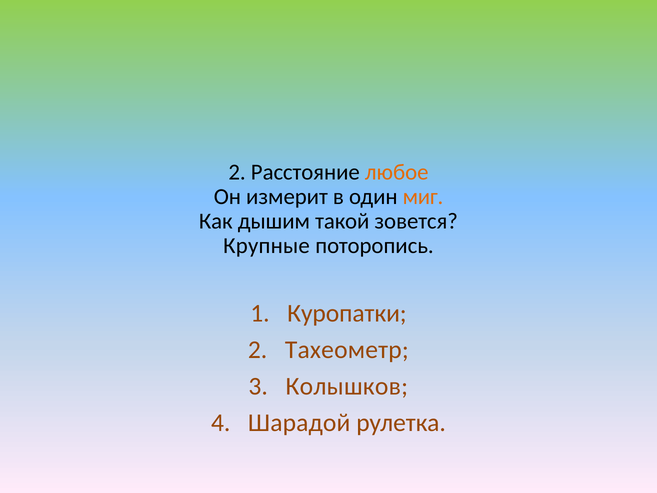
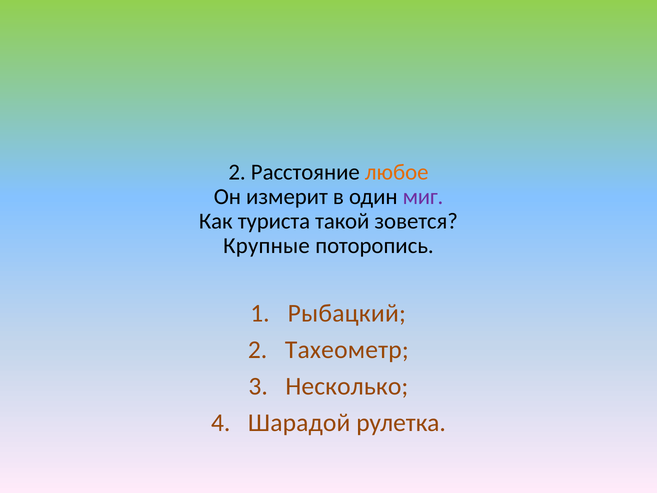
миг colour: orange -> purple (423, 197)
дышим: дышим -> туриста (274, 221)
Куропатки: Куропатки -> Рыбацкий (347, 313)
Колышков: Колышков -> Несколько (347, 386)
